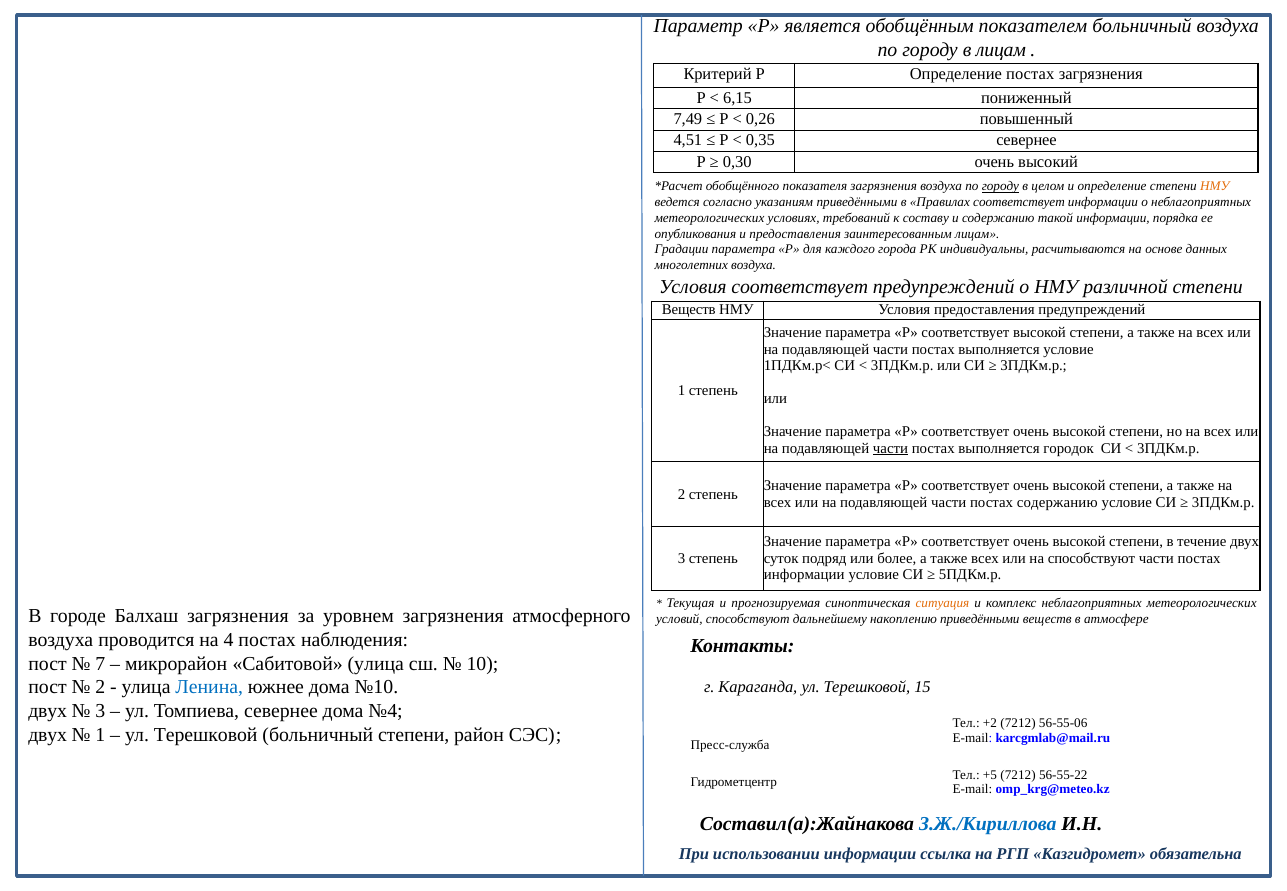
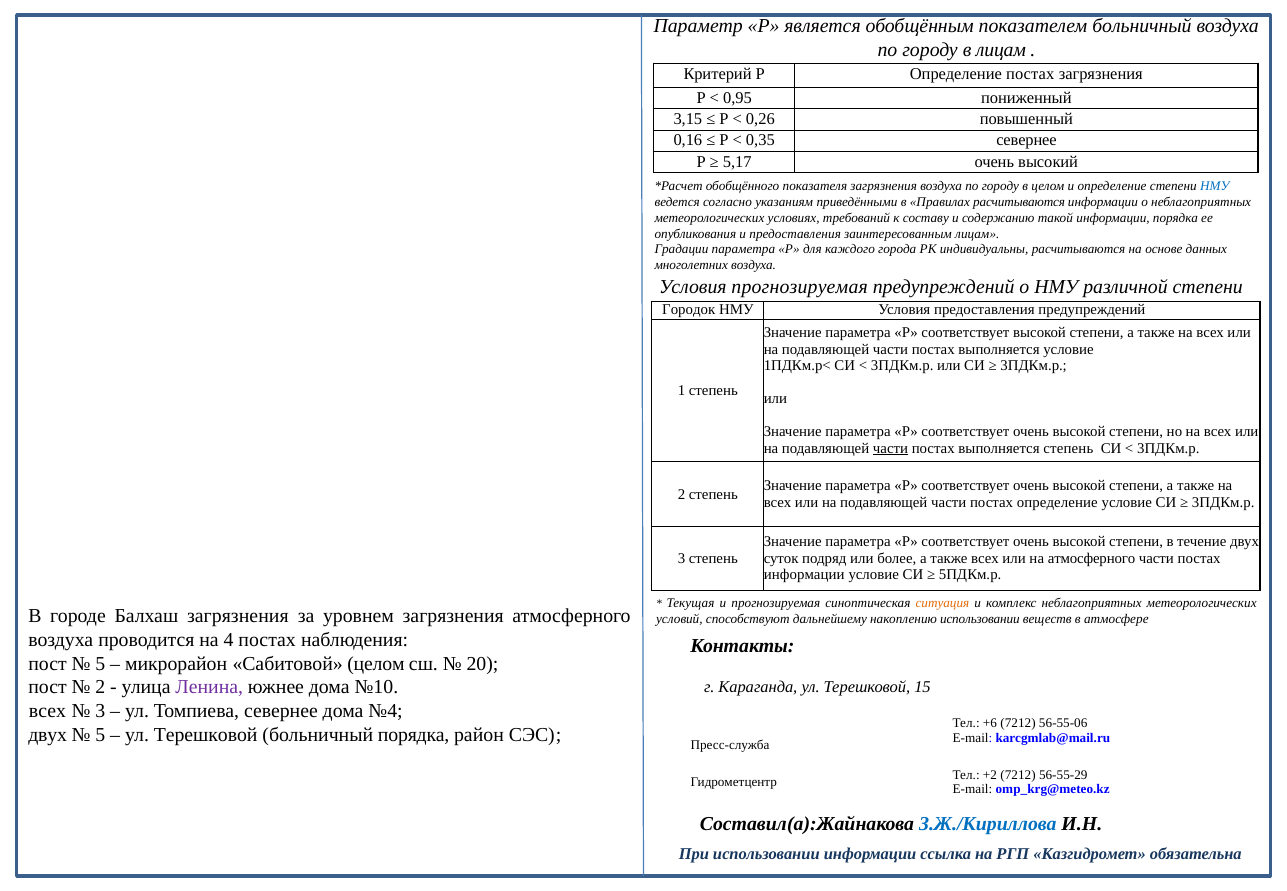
6,15: 6,15 -> 0,95 (737, 98)
7,49: 7,49 -> 3,15 (688, 119)
4,51: 4,51 -> 0,16 (688, 140)
0,30: 0,30 -> 5,17 (737, 162)
городу underline: present -> none (1000, 186)
НМУ colour: orange -> blue (1215, 186)
Правилах соответствует: соответствует -> расчитываются (1019, 202)
Условия соответствует: соответствует -> прогнозируемая (800, 287)
Веществ: Веществ -> Городок (689, 310)
выполняется городок: городок -> степень (1068, 448)
постах содержанию: содержанию -> определение (1057, 502)
на способствуют: способствуют -> атмосферного (1092, 559)
накоплению приведёнными: приведёнными -> использовании (980, 619)
7: 7 -> 5 (100, 664)
Сабитовой улица: улица -> целом (376, 664)
10: 10 -> 20 (483, 664)
Ленина colour: blue -> purple (209, 687)
двух: двух -> всех (47, 711)
+2: +2 -> +6 (990, 723)
1: 1 -> 5 (100, 735)
больничный степени: степени -> порядка (414, 735)
+5: +5 -> +2 (990, 775)
56-55-22: 56-55-22 -> 56-55-29 (1063, 775)
